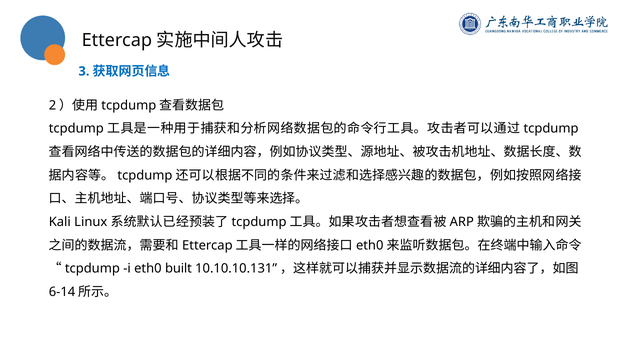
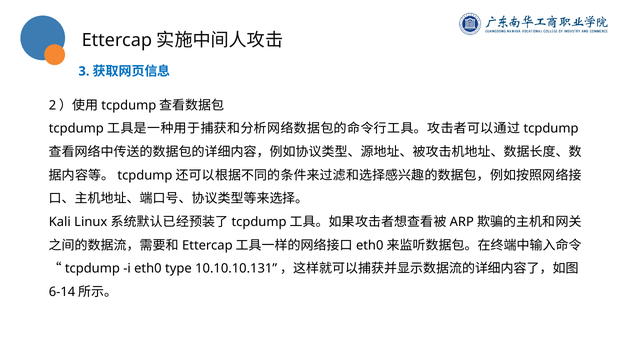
built: built -> type (178, 269)
